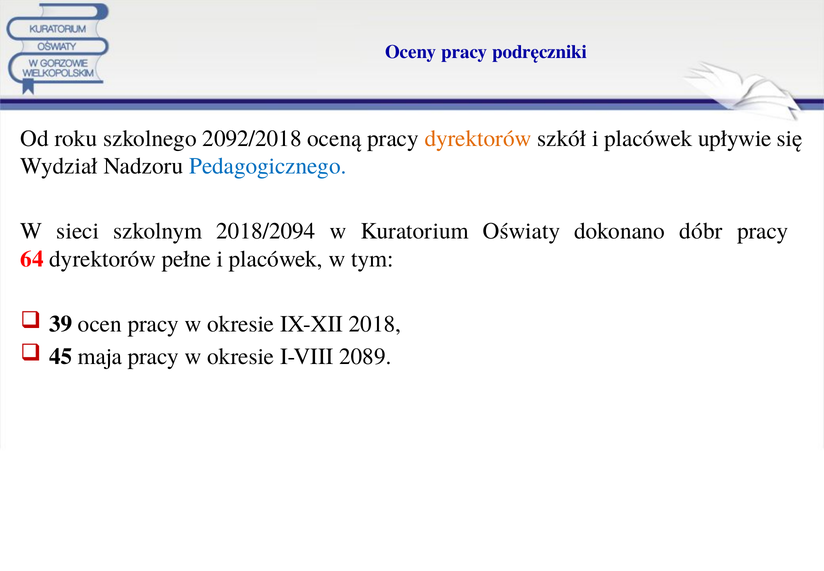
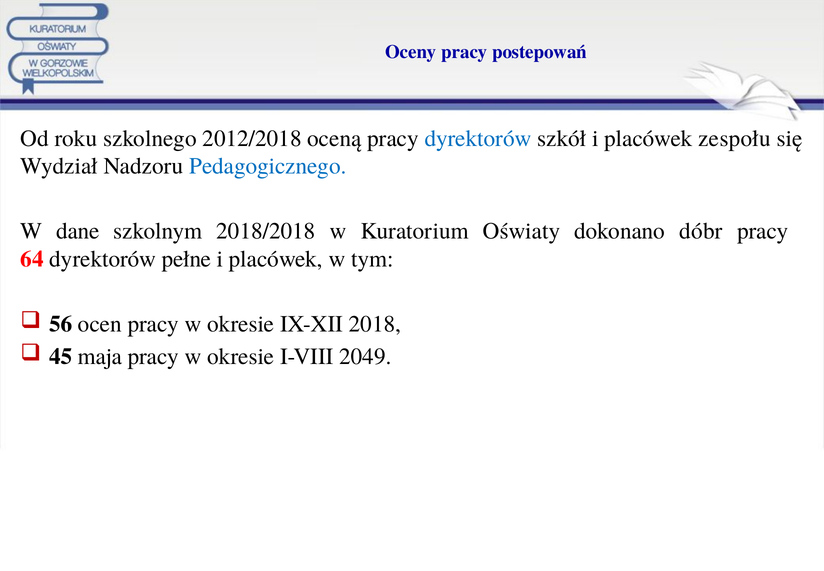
podręczniki: podręczniki -> postepowań (540, 52)
2092/2018: 2092/2018 -> 2012/2018 (252, 138)
dyrektorów colour: orange -> blue (478, 138)
upływie: upływie -> zespołu (735, 138)
sieci: sieci -> dane (78, 231)
2018/2094: 2018/2094 -> 2018/2018 (266, 231)
39: 39 -> 56 (61, 324)
2089: 2089 -> 2049 (365, 356)
